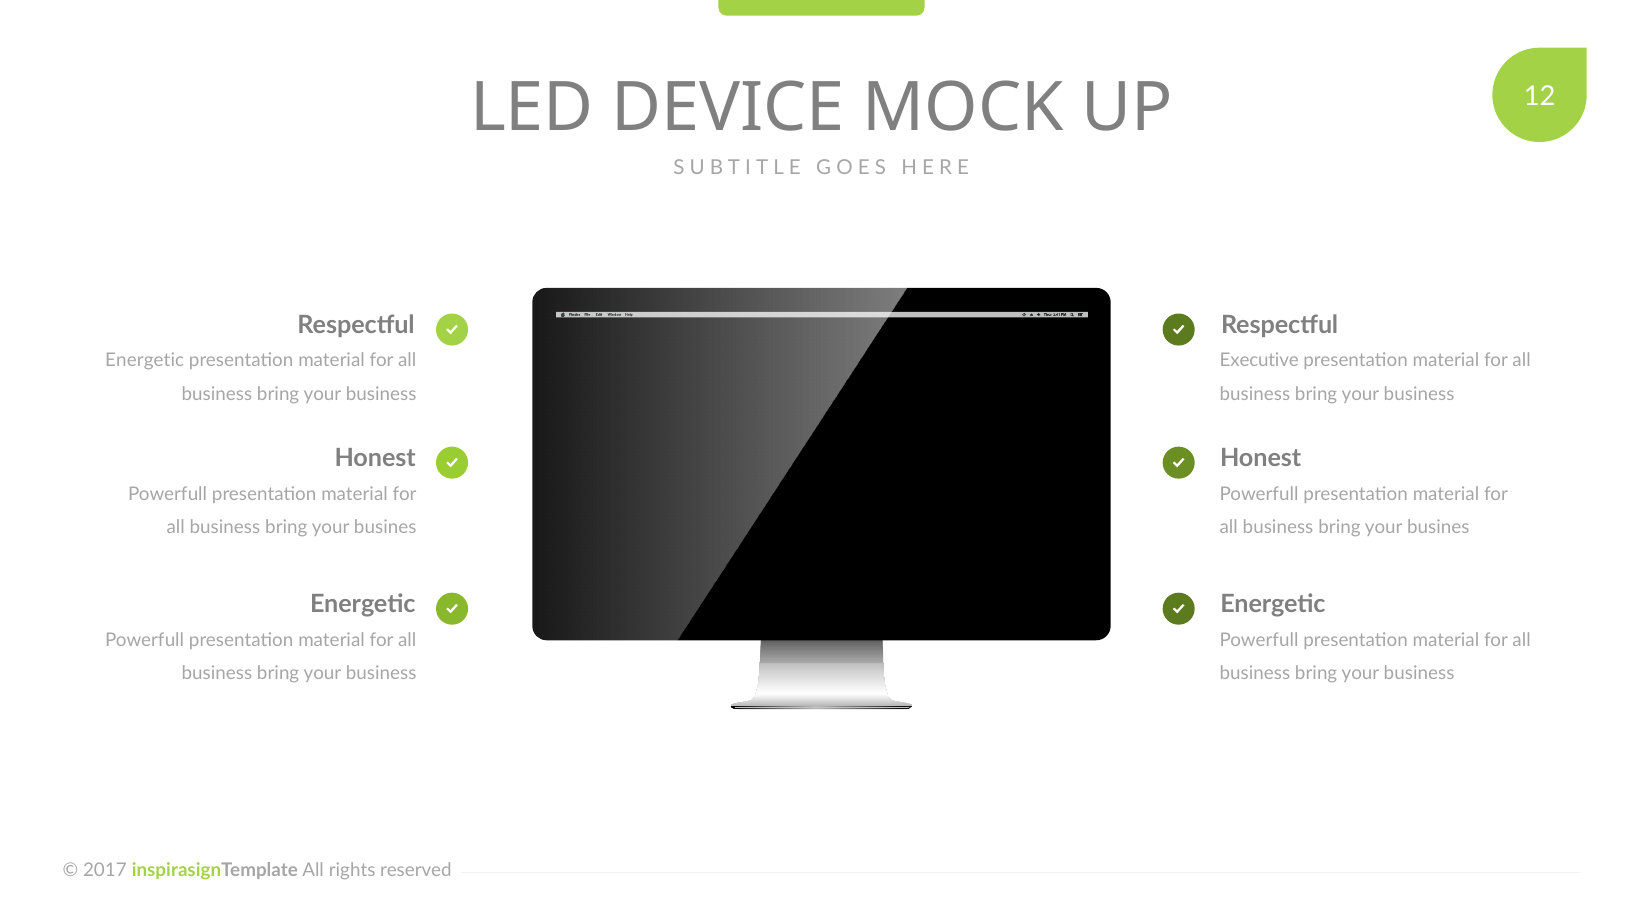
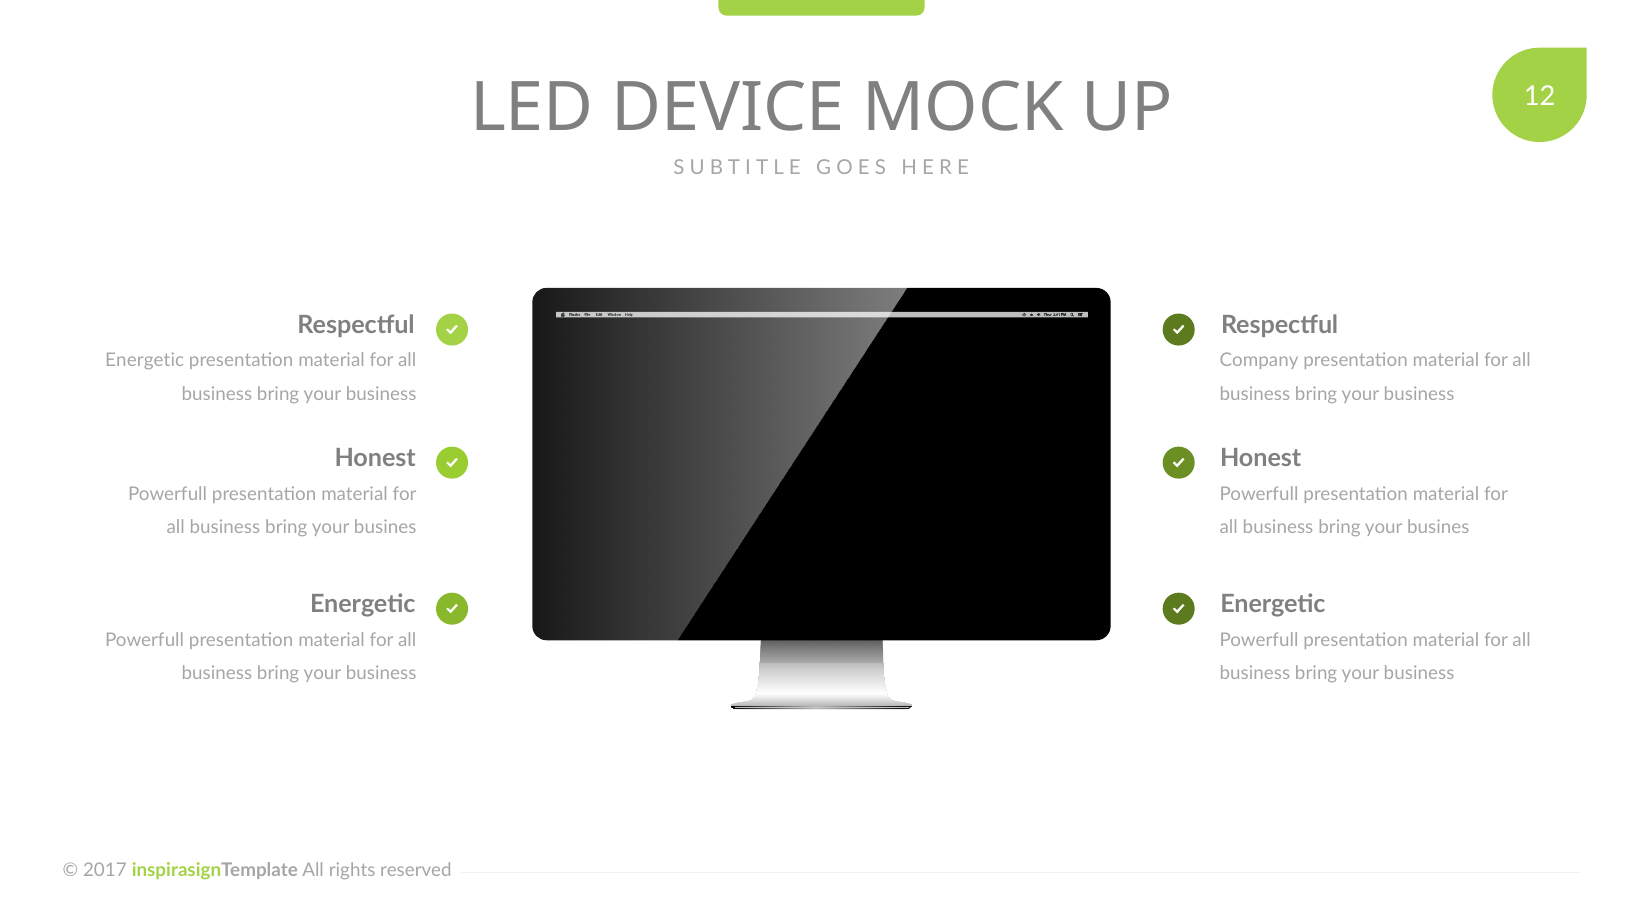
Executive: Executive -> Company (1259, 361)
